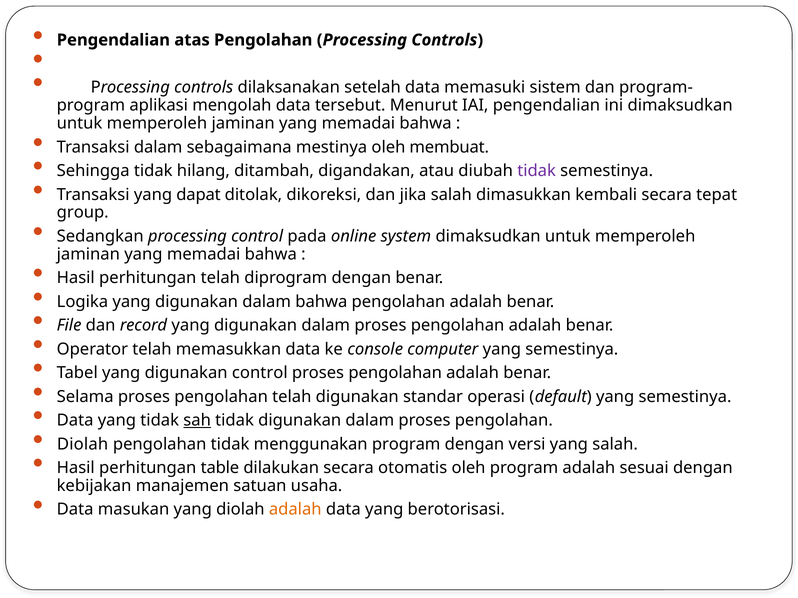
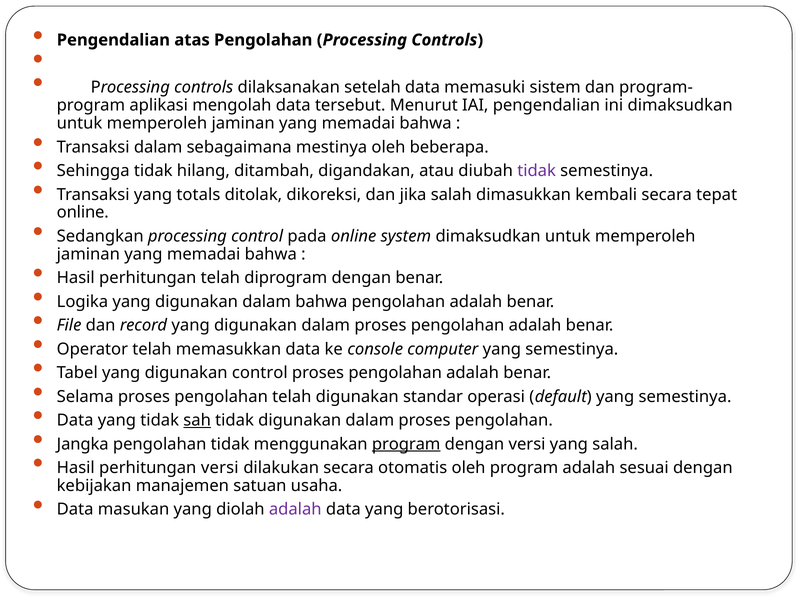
membuat: membuat -> beberapa (449, 147)
dapat: dapat -> totals (198, 195)
group: group -> online (83, 213)
Diolah: Diolah -> Jangka (83, 444)
program underline: none -> present (406, 444)
perhitungan table: table -> versi (220, 468)
adalah colour: orange -> purple (295, 510)
